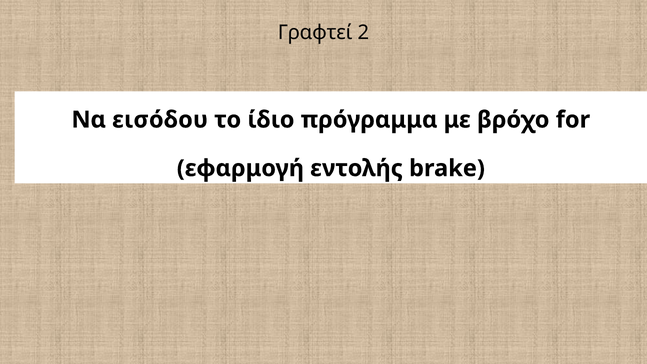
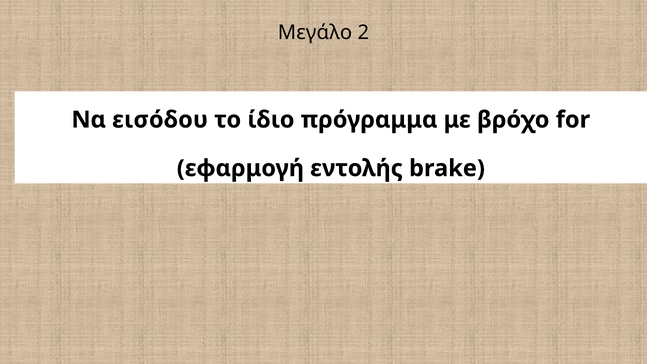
Γραφτεί: Γραφτεί -> Μεγάλο (315, 32)
